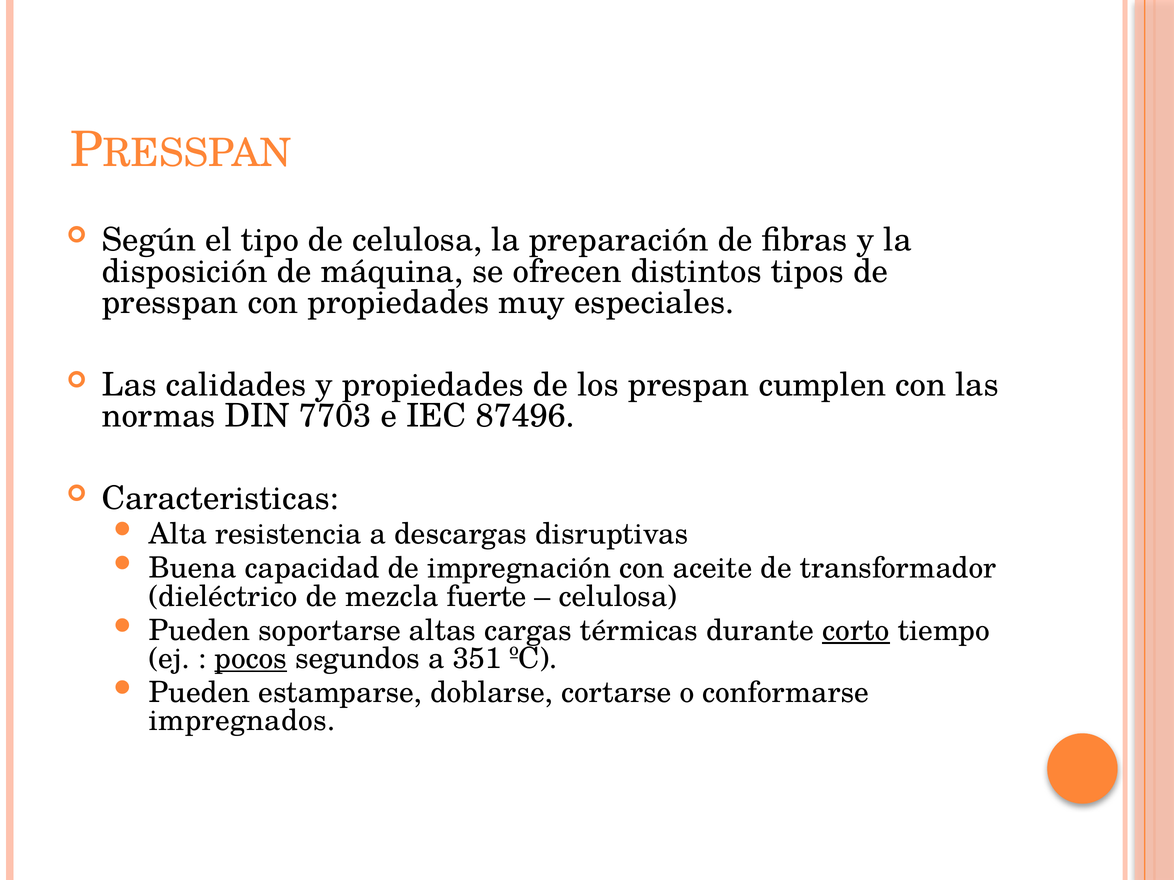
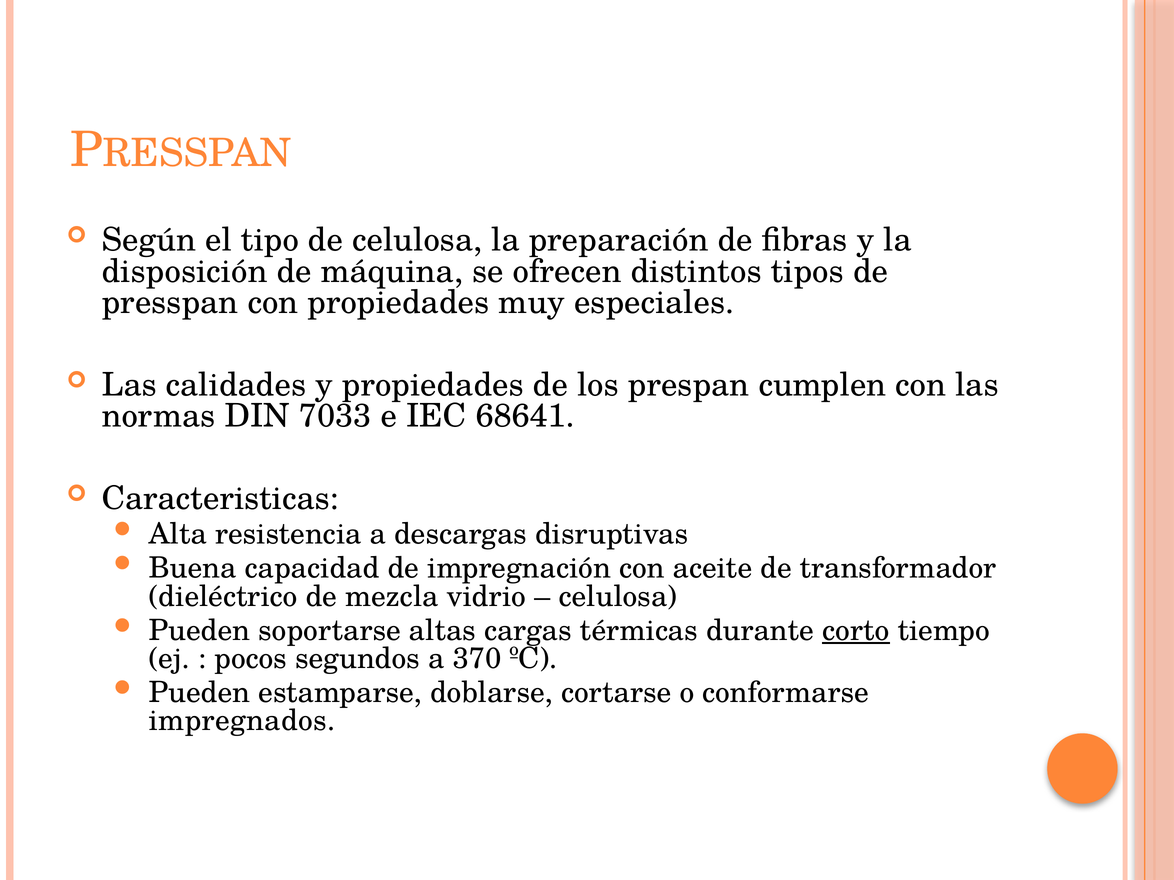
7703: 7703 -> 7033 (335, 416)
87496: 87496 -> 68641 (525, 416)
fuerte: fuerte -> vidrio (486, 597)
pocos underline: present -> none (251, 659)
351: 351 -> 370 (477, 659)
